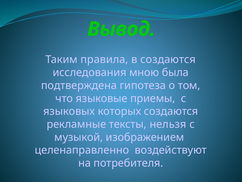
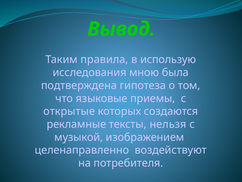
в создаются: создаются -> использую (168, 59)
языковых: языковых -> открытые (69, 111)
